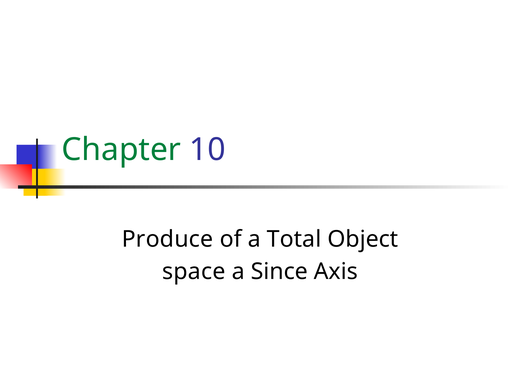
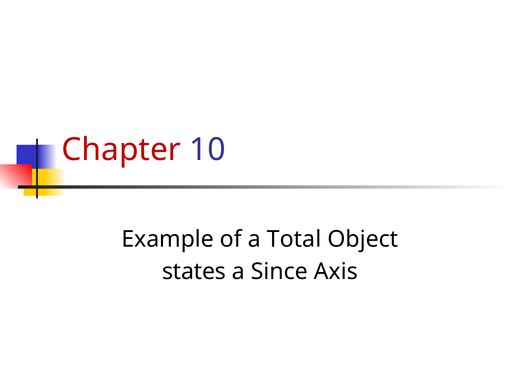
Chapter colour: green -> red (121, 150)
Produce: Produce -> Example (168, 239)
space: space -> states (194, 271)
